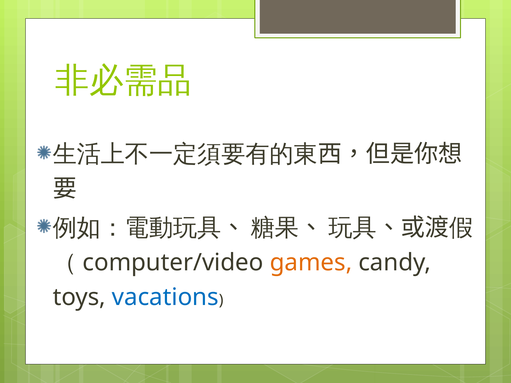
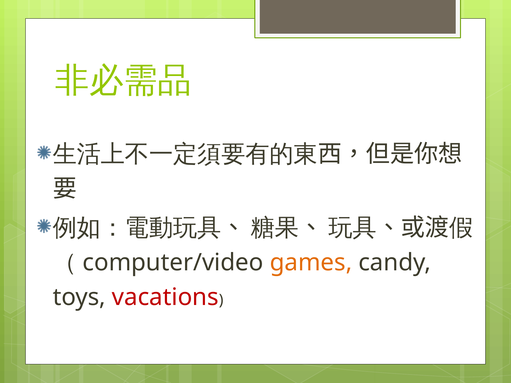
vacations colour: blue -> red (165, 297)
